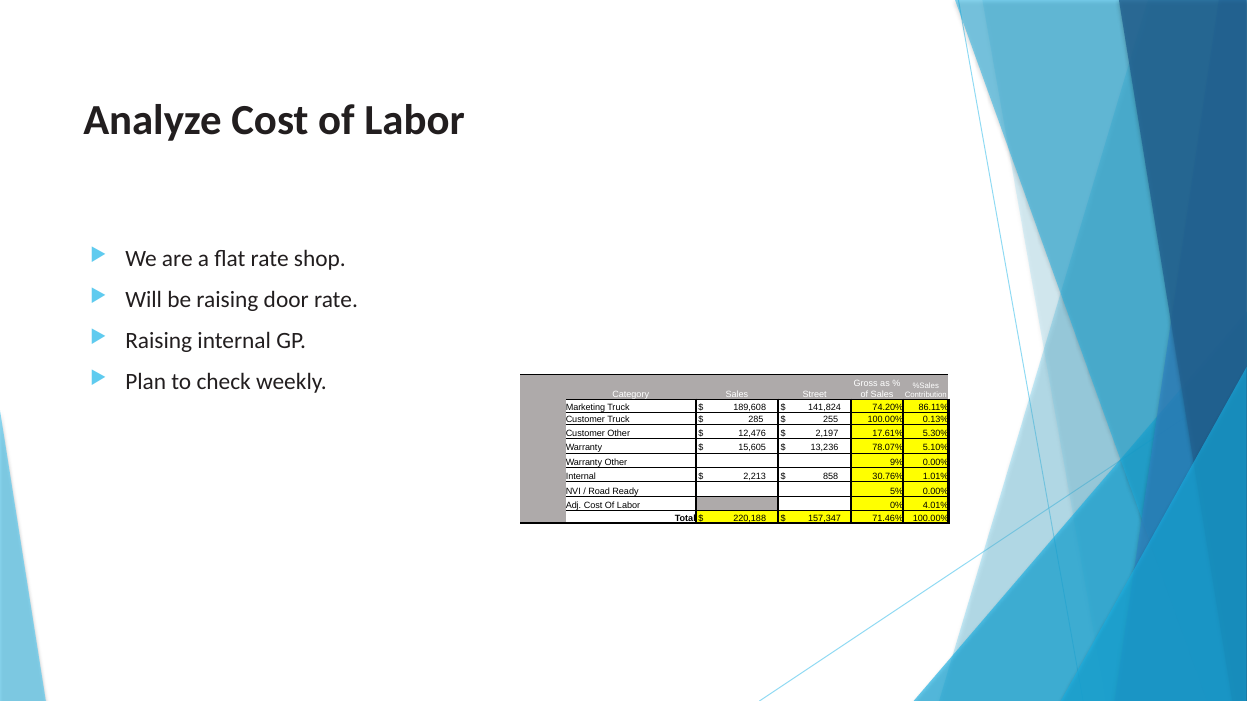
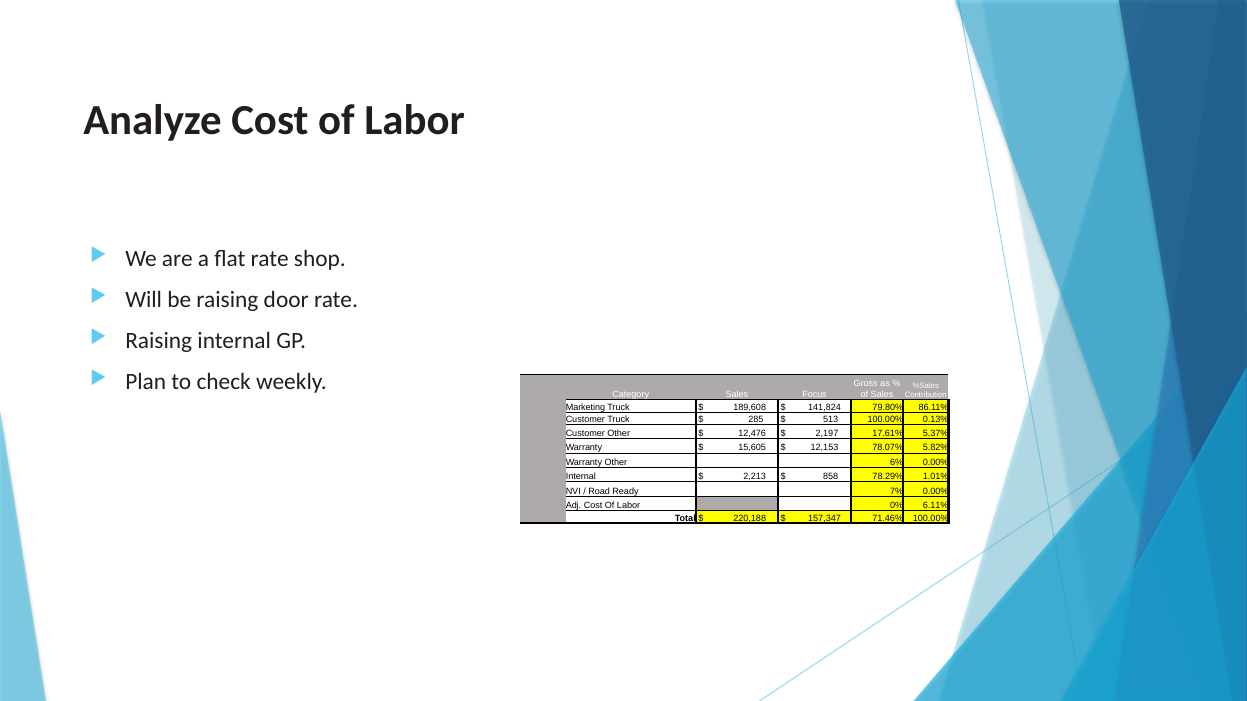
Street: Street -> Focus (815, 394)
74.20%: 74.20% -> 79.80% (888, 408)
255: 255 -> 513 (831, 420)
5.30%: 5.30% -> 5.37% (936, 434)
13,236: 13,236 -> 12,153 (825, 448)
5.10%: 5.10% -> 5.82% (936, 448)
9%: 9% -> 6% (897, 462)
30.76%: 30.76% -> 78.29% (888, 477)
5%: 5% -> 7% (897, 491)
4.01%: 4.01% -> 6.11% (936, 506)
